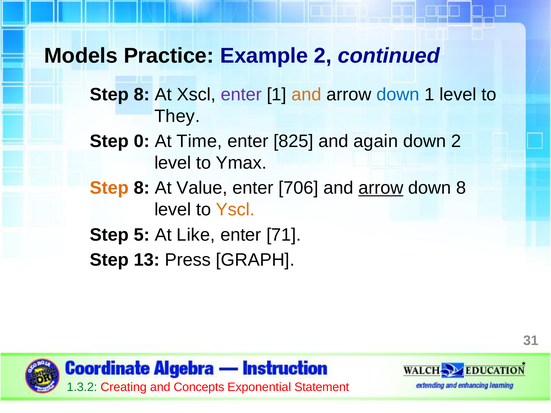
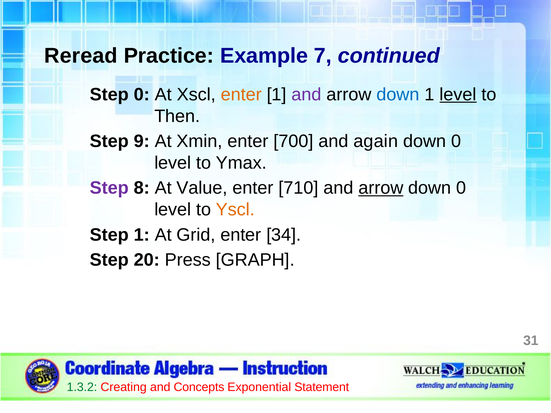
Models: Models -> Reread (81, 56)
Example 2: 2 -> 7 (323, 56)
8: 8 -> 0 (142, 95)
enter colour: purple -> orange (241, 95)
and colour: orange -> purple (307, 95)
level underline: none -> present (458, 95)
They: They -> Then (177, 116)
0: 0 -> 9 (142, 141)
Time: Time -> Xmin (199, 141)
825: 825 -> 700 (293, 141)
2: 2 -> 0 (456, 141)
Step colour: orange -> purple (109, 188)
706: 706 -> 710 (298, 188)
8: 8 -> 0 (461, 188)
Step 5: 5 -> 1 (142, 235)
Like: Like -> Grid (196, 235)
71: 71 -> 34 (284, 235)
13: 13 -> 20 (147, 260)
